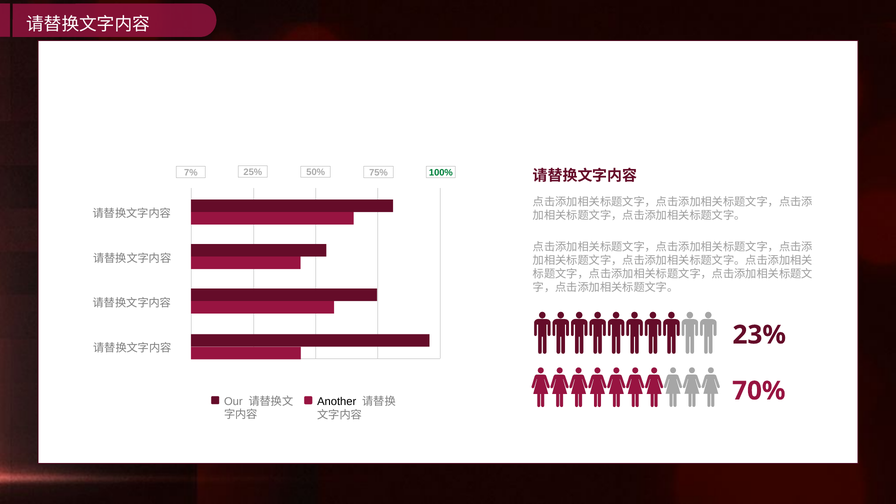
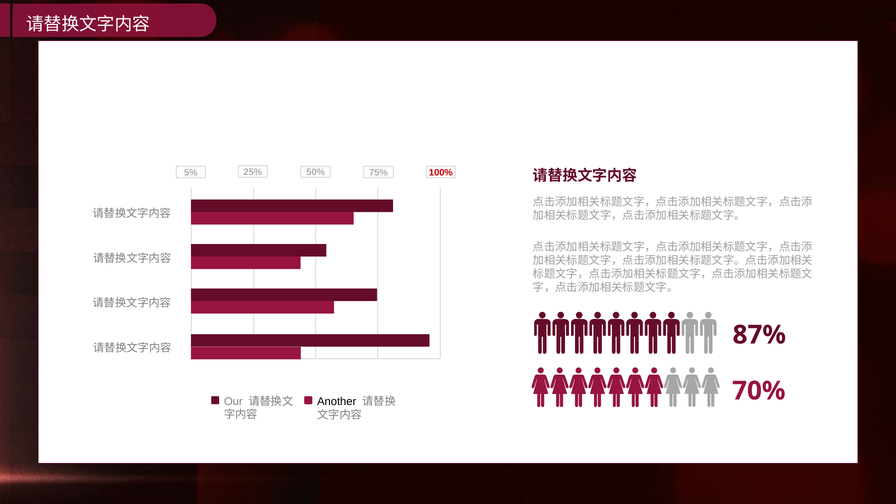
7%: 7% -> 5% (191, 173)
100% colour: green -> red (441, 173)
23%: 23% -> 87% (759, 335)
